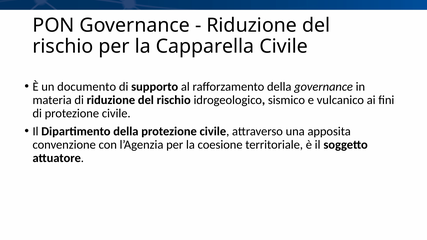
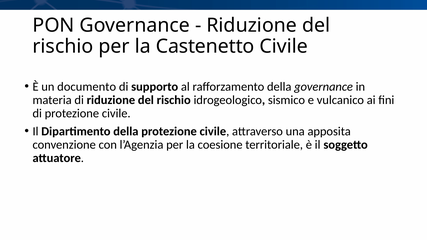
Capparella: Capparella -> Castenetto (205, 46)
